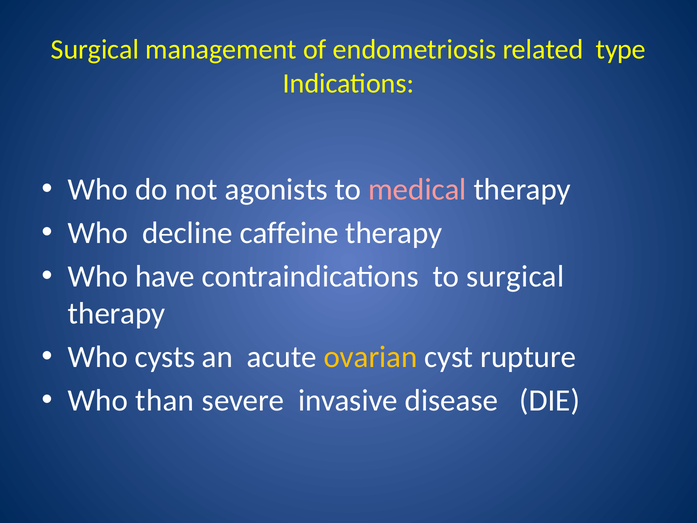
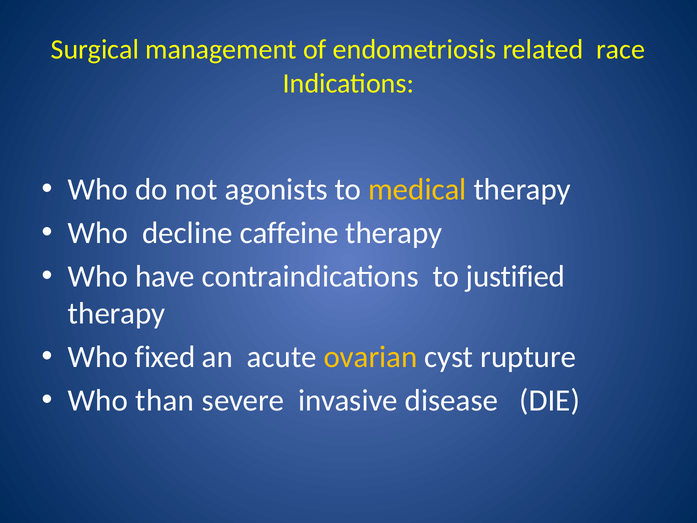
type: type -> race (621, 50)
medical colour: pink -> yellow (417, 190)
to surgical: surgical -> justified (515, 276)
cysts: cysts -> fixed (165, 357)
